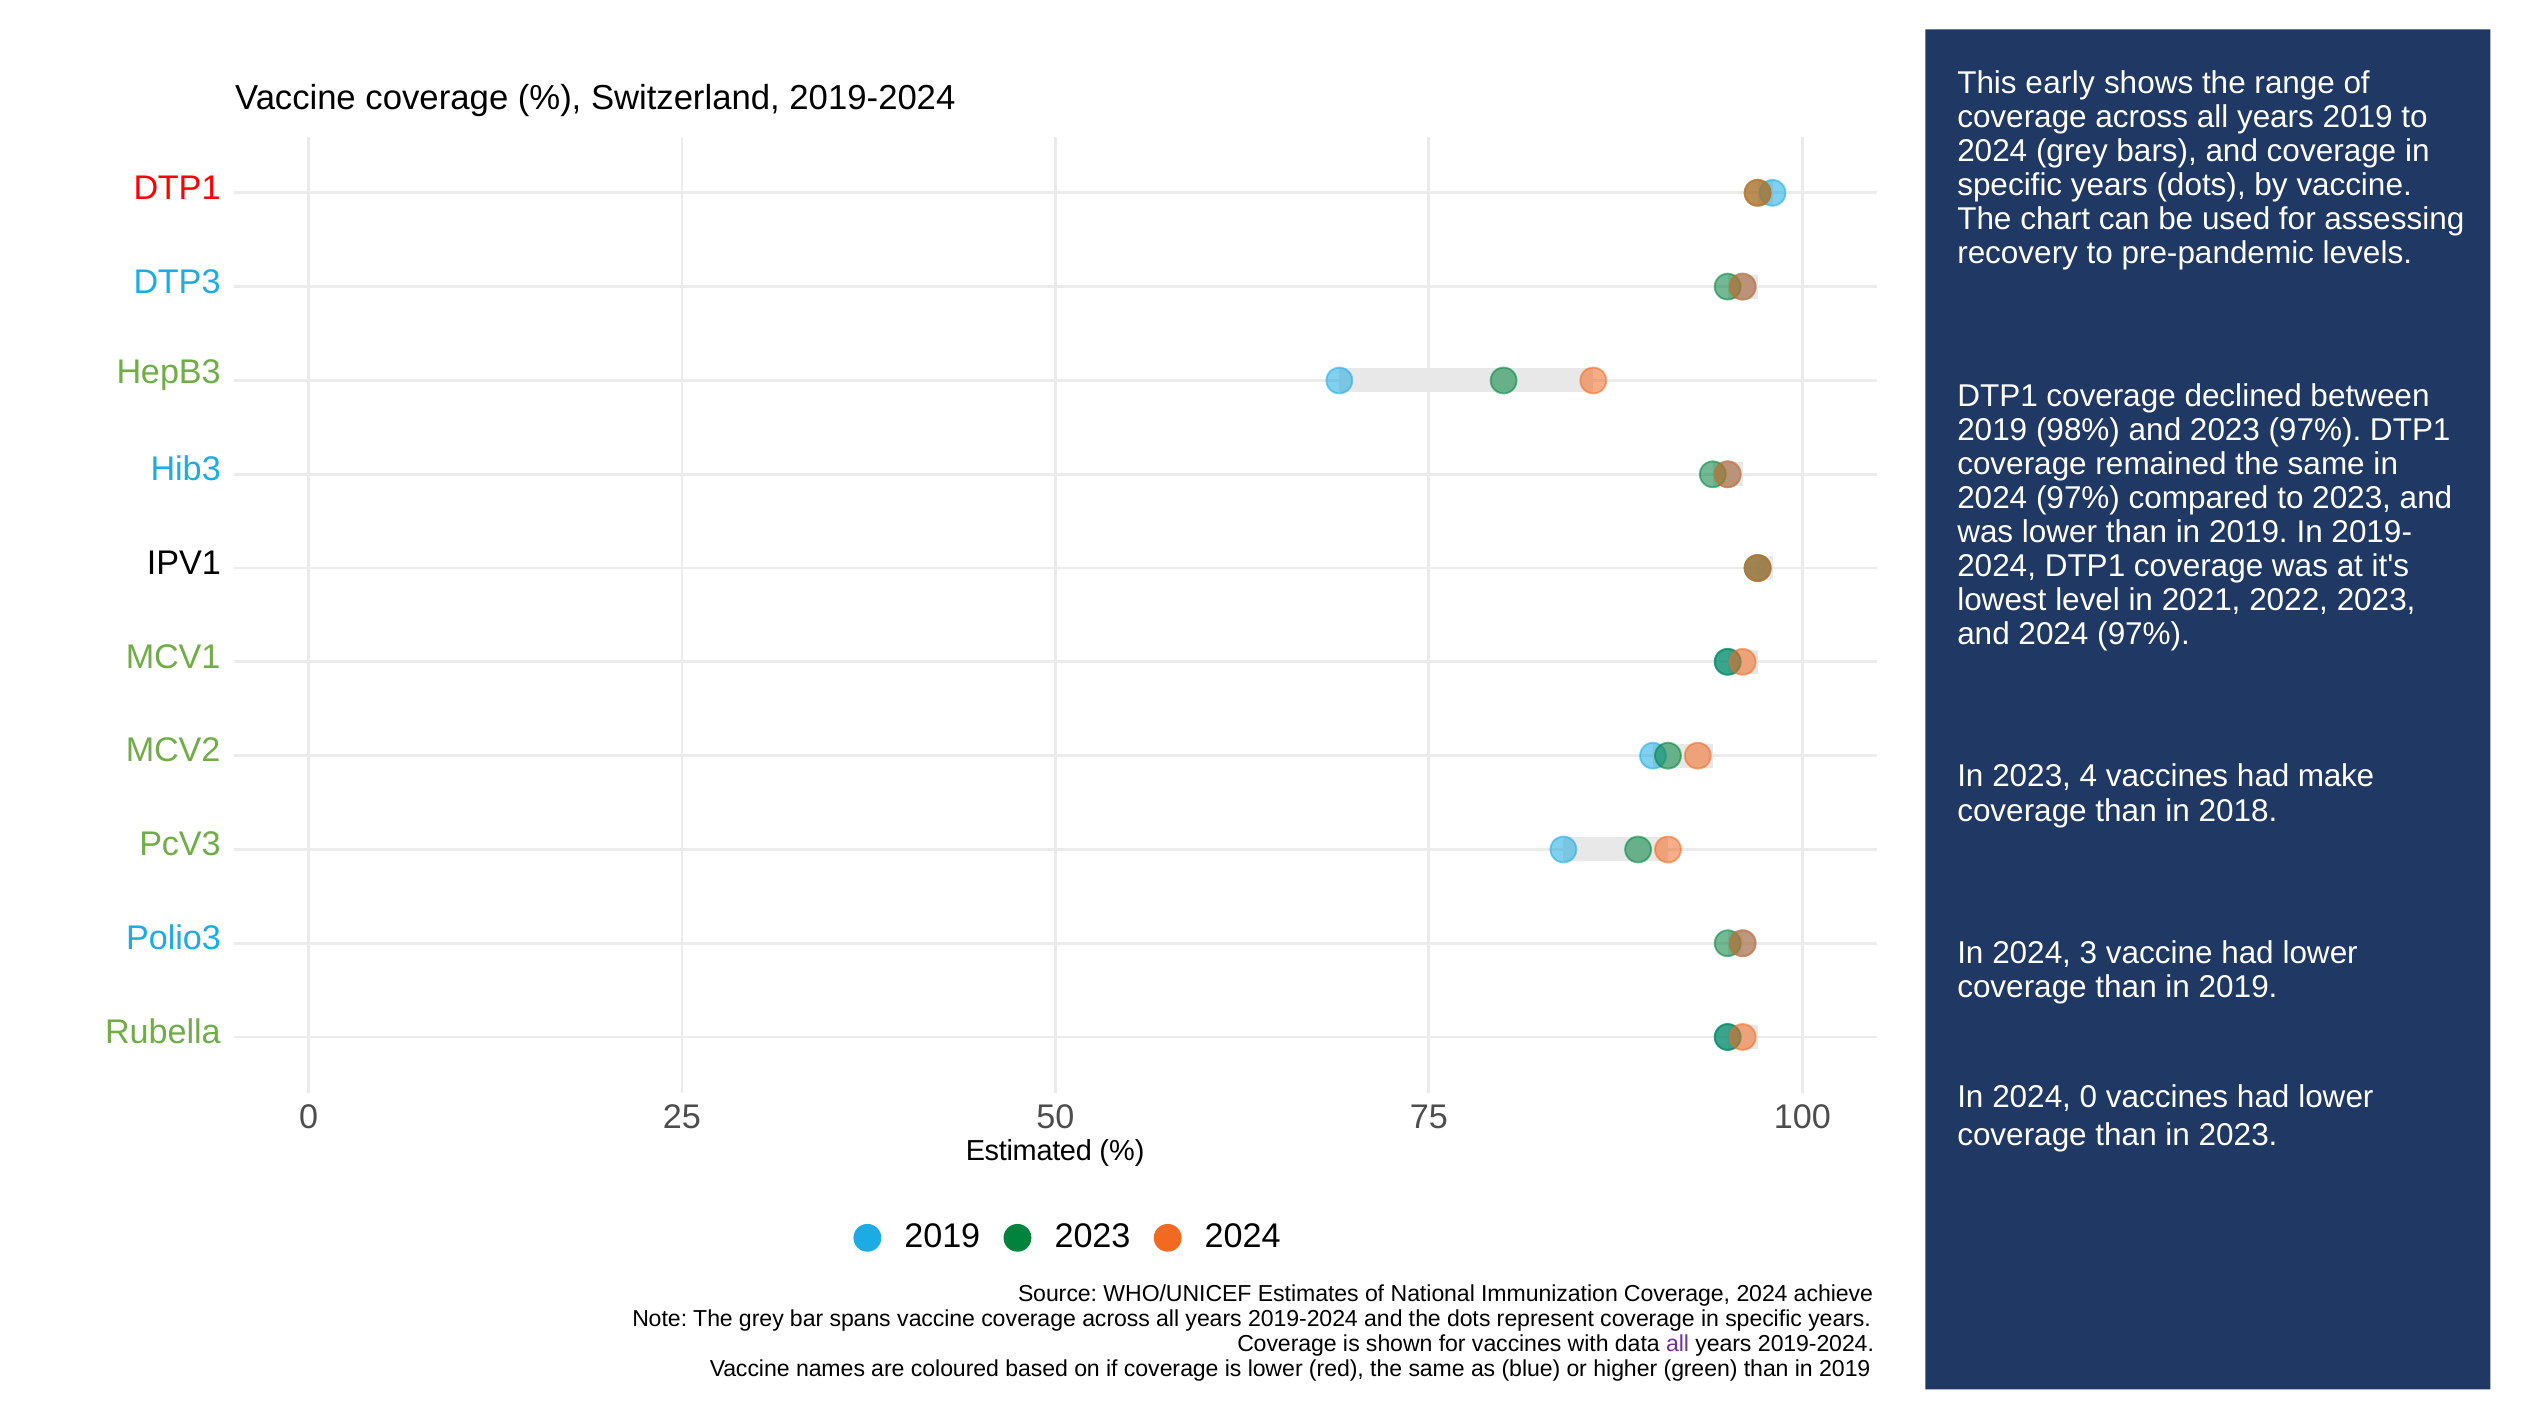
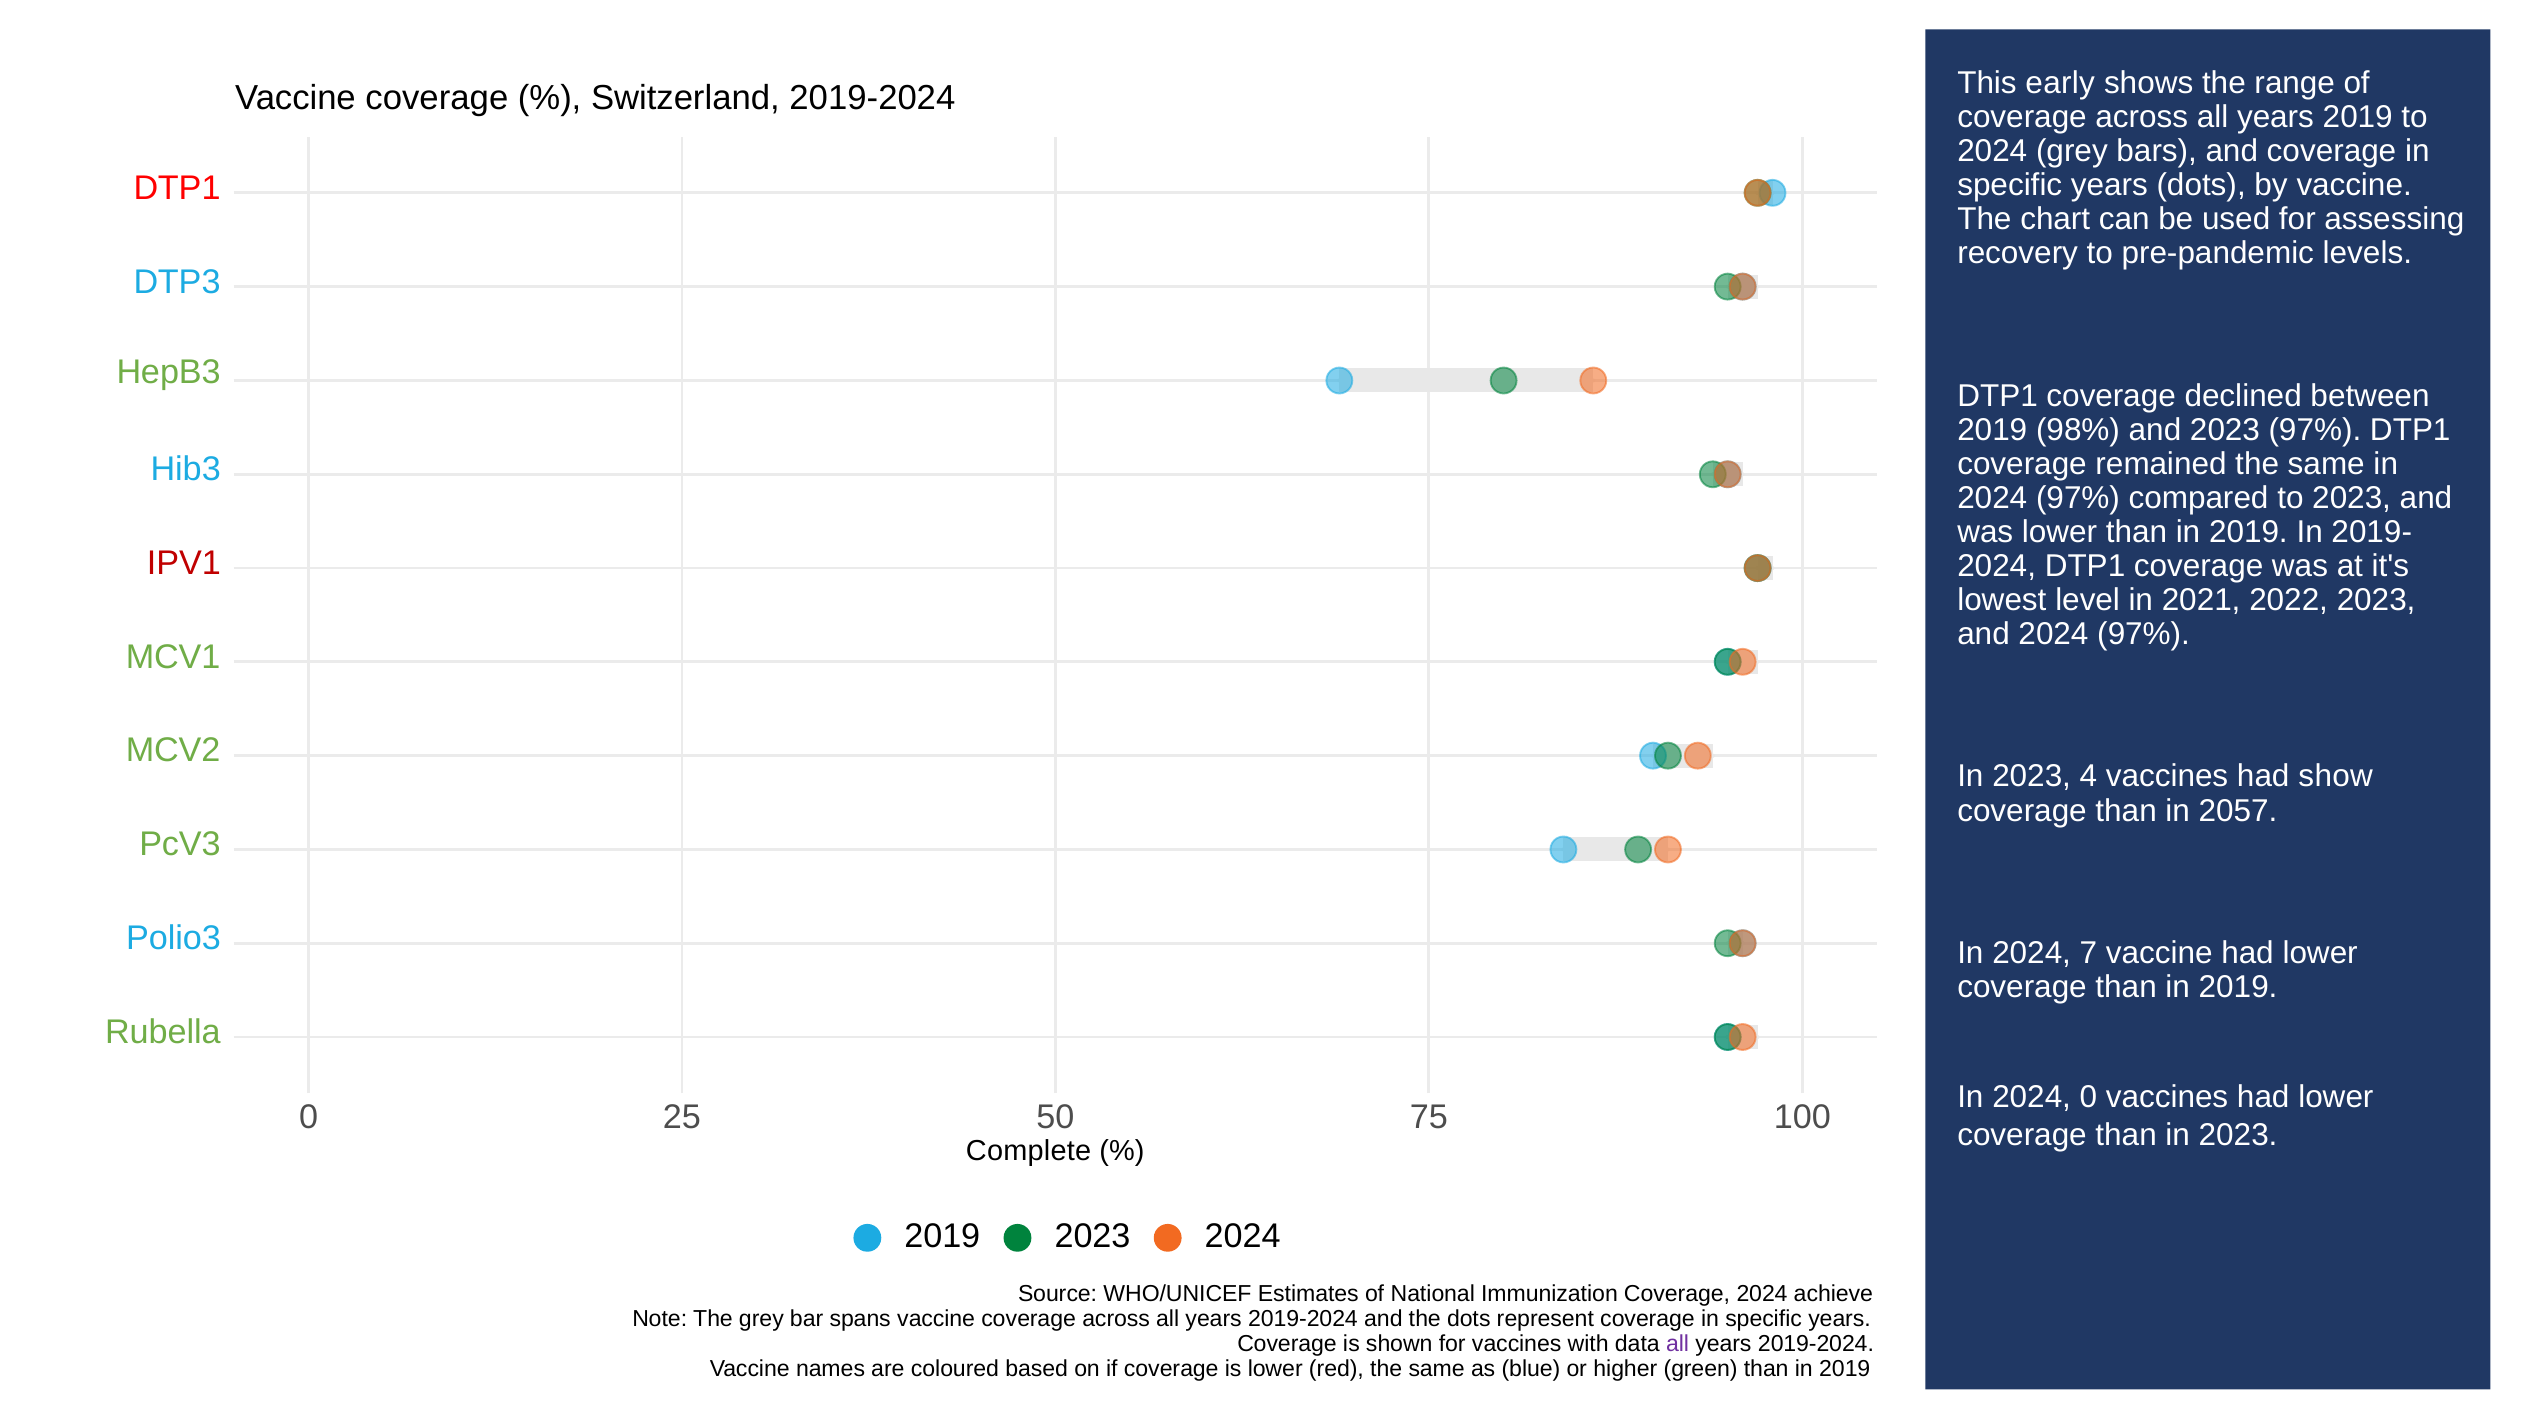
IPV1 colour: black -> red (184, 563)
make: make -> show (2336, 776)
2018: 2018 -> 2057 (2238, 810)
3: 3 -> 7 (2088, 953)
Estimated: Estimated -> Complete (1029, 1151)
